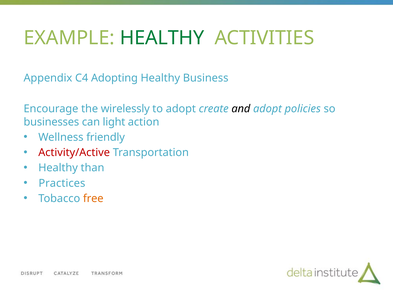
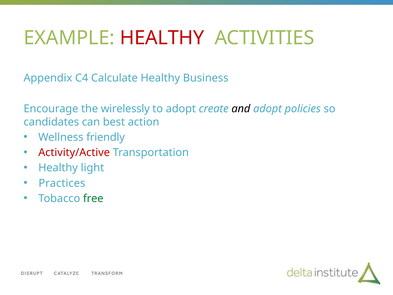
HEALTHY colour: green -> red (162, 38)
Adopting: Adopting -> Calculate (114, 78)
businesses: businesses -> candidates (51, 122)
light: light -> best (114, 122)
than: than -> light (92, 168)
free colour: orange -> green (93, 198)
